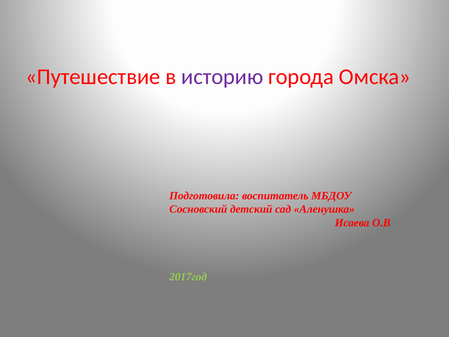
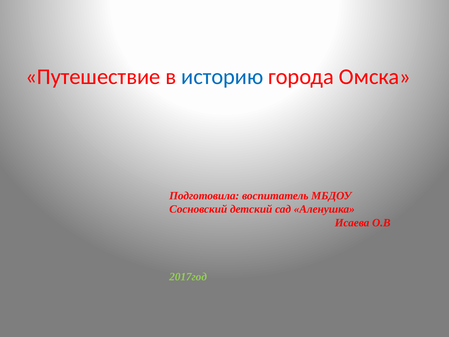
историю colour: purple -> blue (222, 77)
